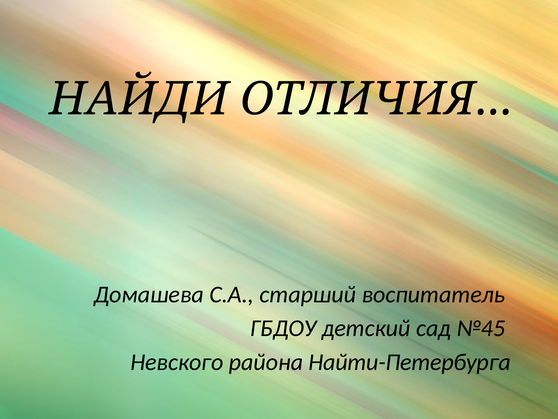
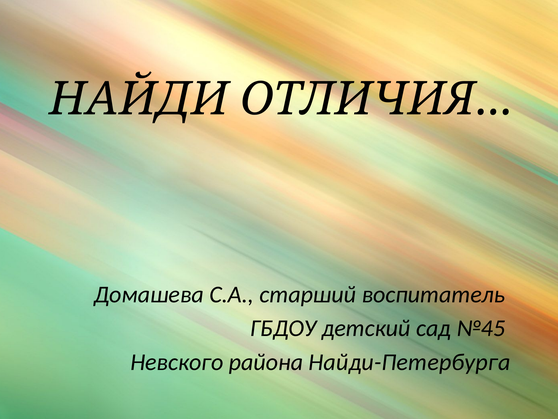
Найти-Петербурга: Найти-Петербурга -> Найди-Петербурга (409, 362)
